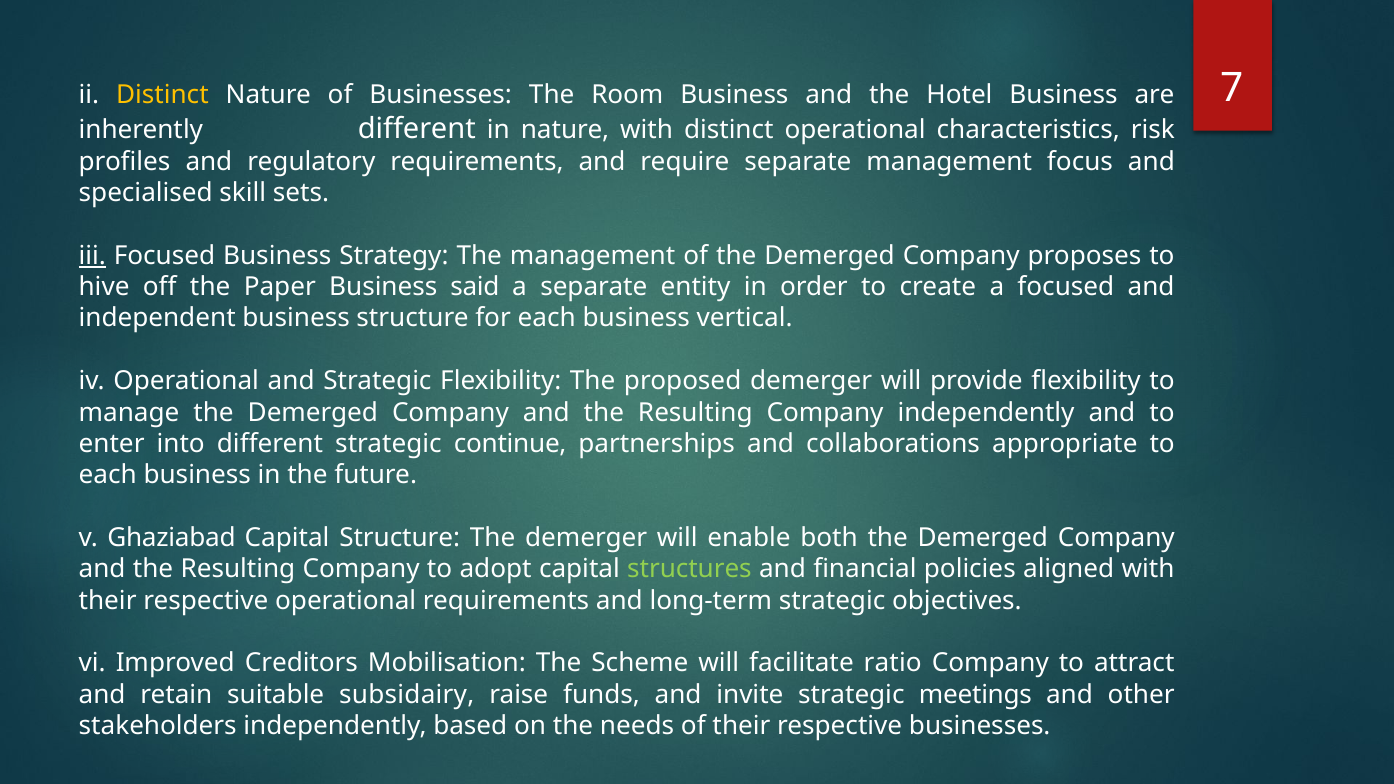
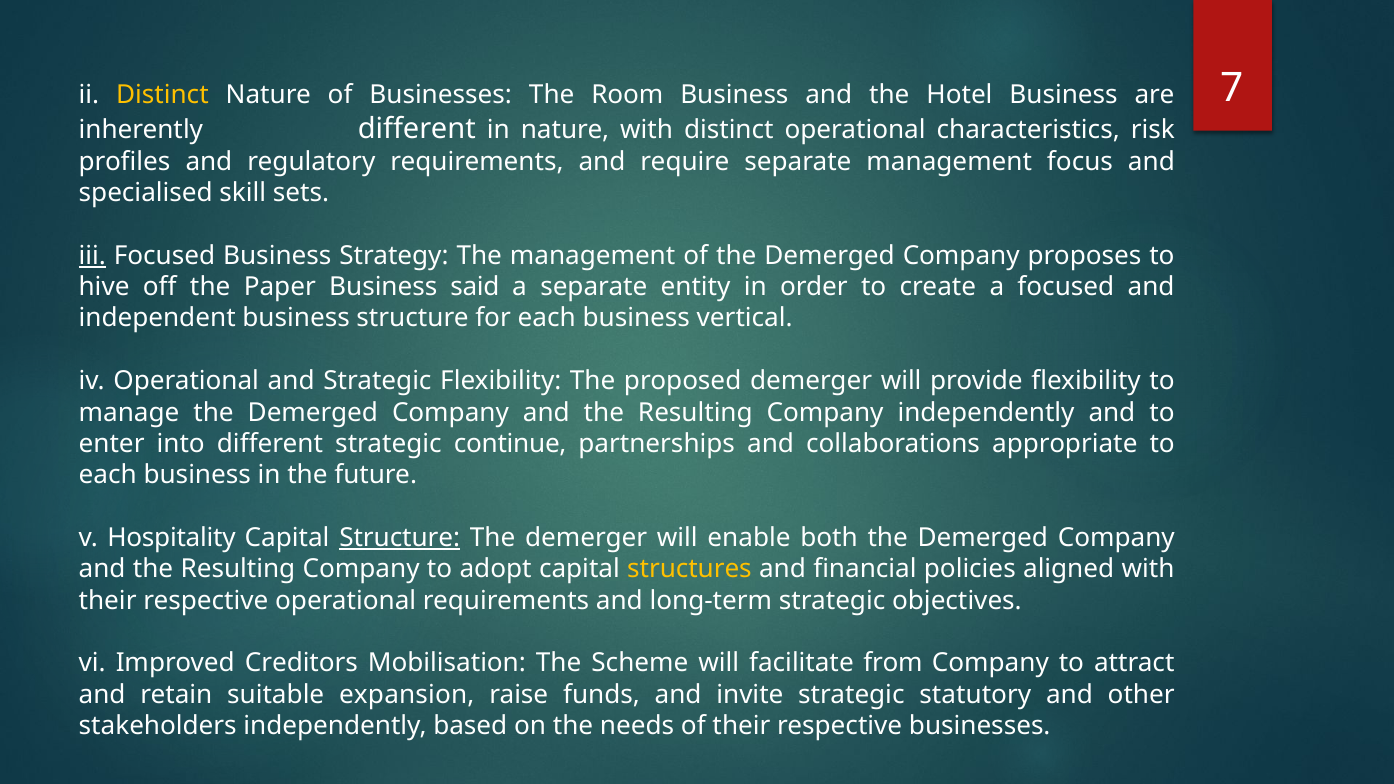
Ghaziabad: Ghaziabad -> Hospitality (171, 538)
Structure underline: none -> present (400, 538)
structures colour: light green -> yellow (689, 569)
ratio: ratio -> from (893, 664)
subsidairy: subsidairy -> expansion (407, 695)
meetings: meetings -> statutory (975, 695)
